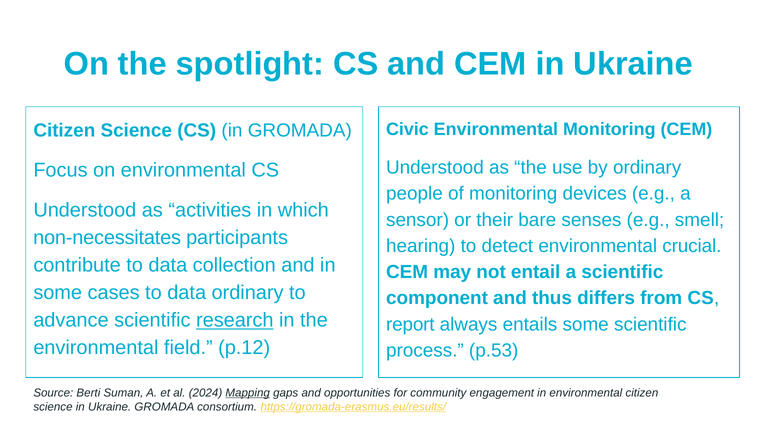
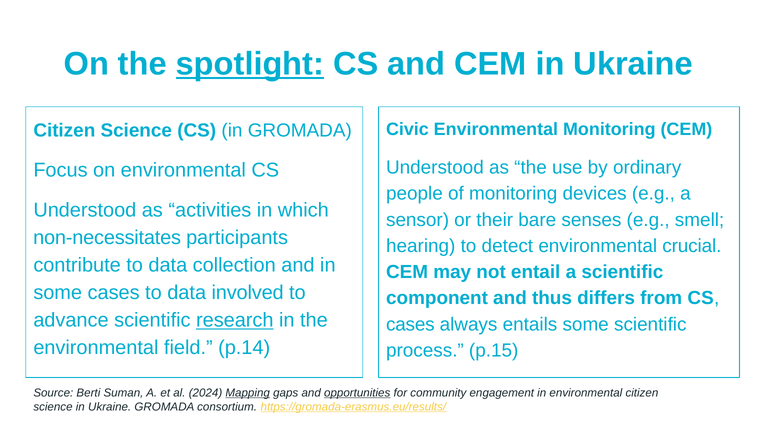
spotlight underline: none -> present (250, 64)
data ordinary: ordinary -> involved (248, 293)
report: report -> cases (410, 324)
p.12: p.12 -> p.14 (244, 348)
p.53: p.53 -> p.15 (494, 350)
opportunities underline: none -> present (357, 393)
